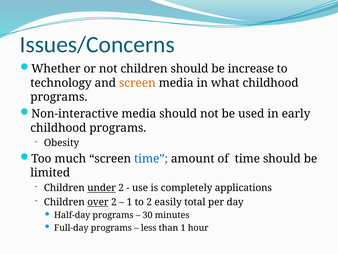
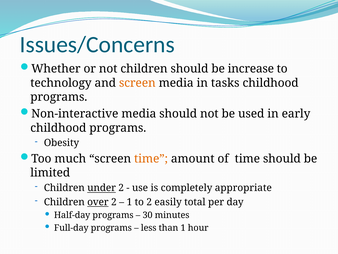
what: what -> tasks (225, 83)
time colour: blue -> orange (151, 158)
applications: applications -> appropriate (243, 188)
